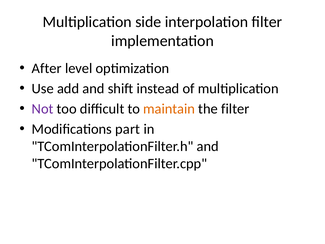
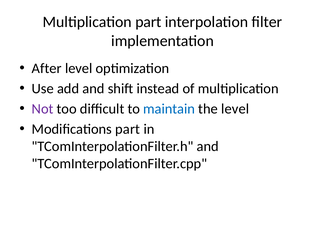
Multiplication side: side -> part (148, 22)
maintain colour: orange -> blue (169, 109)
the filter: filter -> level (235, 109)
